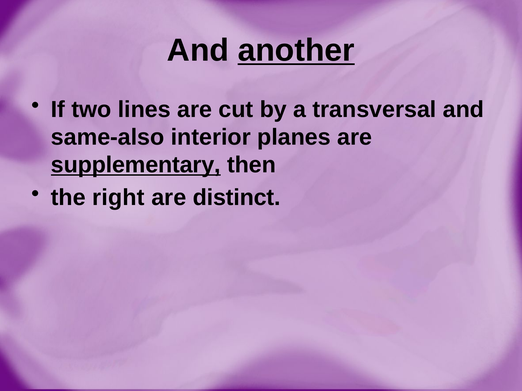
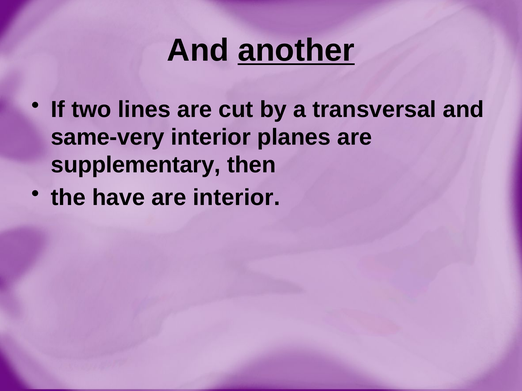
same-also: same-also -> same-very (108, 137)
supplementary underline: present -> none (136, 165)
right: right -> have (119, 198)
are distinct: distinct -> interior (236, 198)
